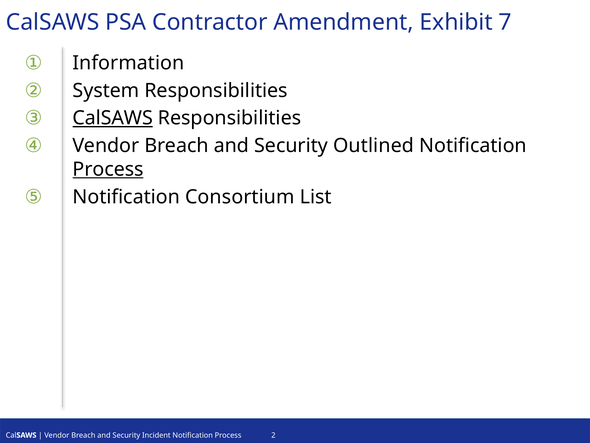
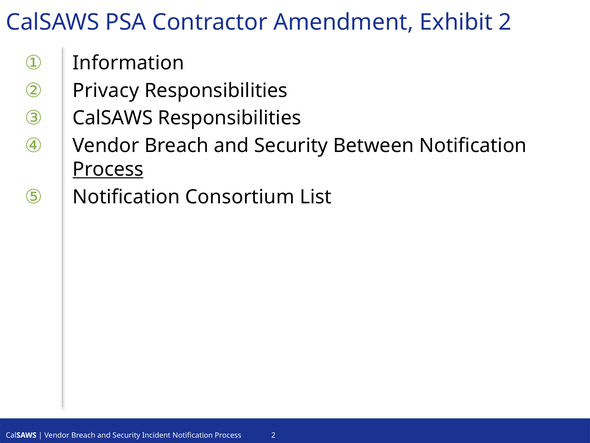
Exhibit 7: 7 -> 2 (505, 22)
System: System -> Privacy (106, 90)
CalSAWS underline: present -> none (113, 118)
Outlined: Outlined -> Between (374, 146)
